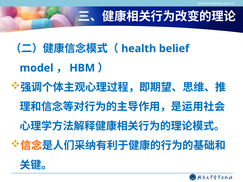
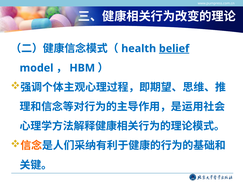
belief underline: none -> present (174, 49)
